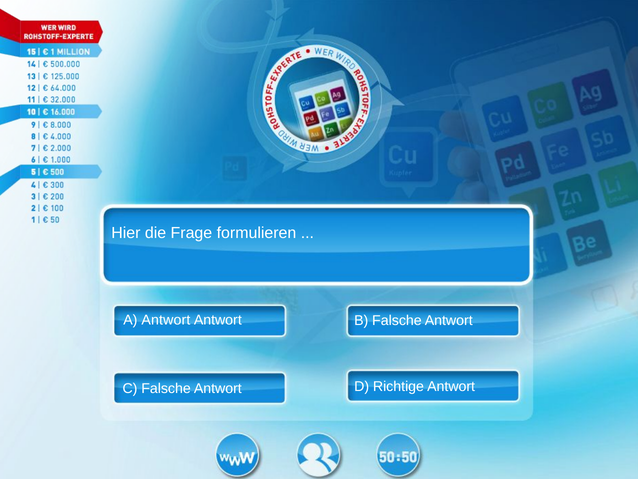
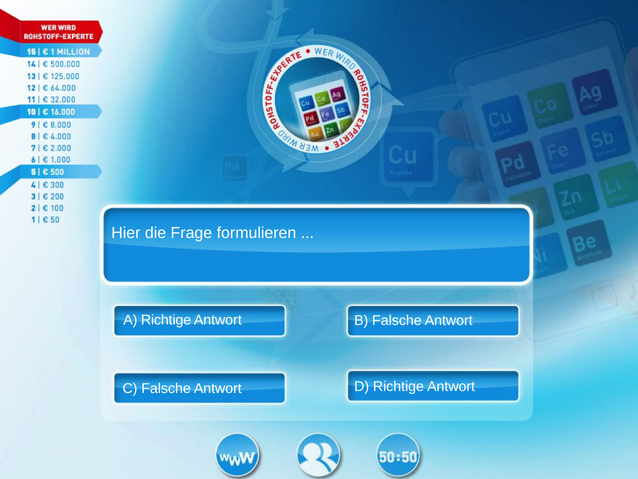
A Antwort: Antwort -> Richtige (166, 320)
